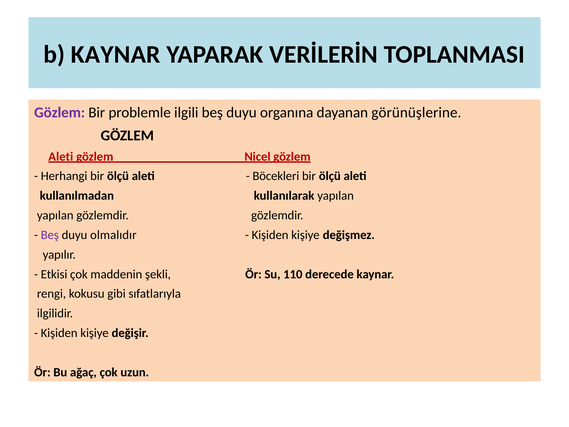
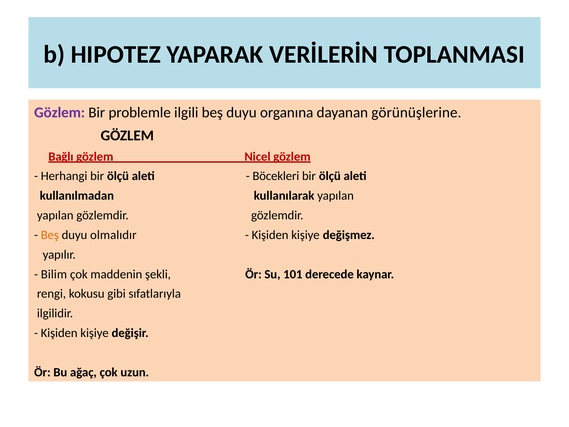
b KAYNAR: KAYNAR -> HIPOTEZ (116, 54)
Aleti: Aleti -> Bağlı (61, 156)
Beş colour: purple -> orange (50, 235)
Etkisi: Etkisi -> Bilim (54, 274)
110: 110 -> 101 (293, 274)
